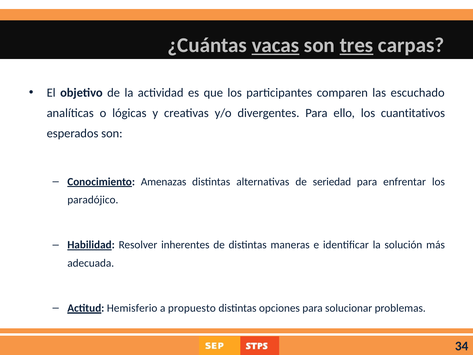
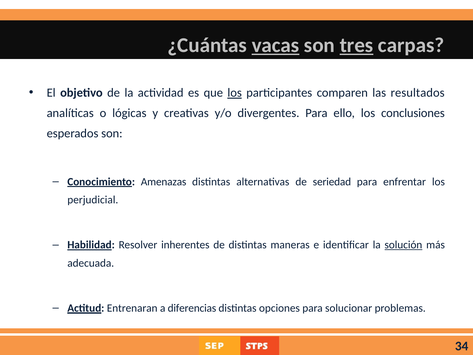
los underline: none -> present (235, 93)
escuchado: escuchado -> resultados (418, 93)
cuantitativos: cuantitativos -> conclusiones (413, 113)
paradójico: paradójico -> perjudicial (93, 200)
solución underline: none -> present (403, 245)
Hemisferio: Hemisferio -> Entrenaran (132, 308)
propuesto: propuesto -> diferencias (192, 308)
